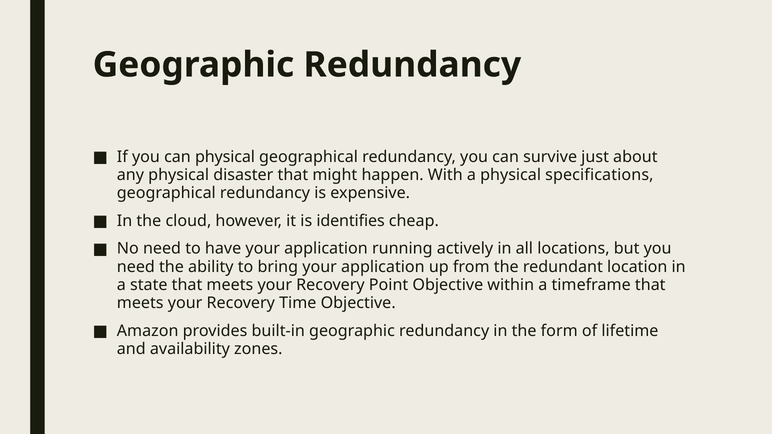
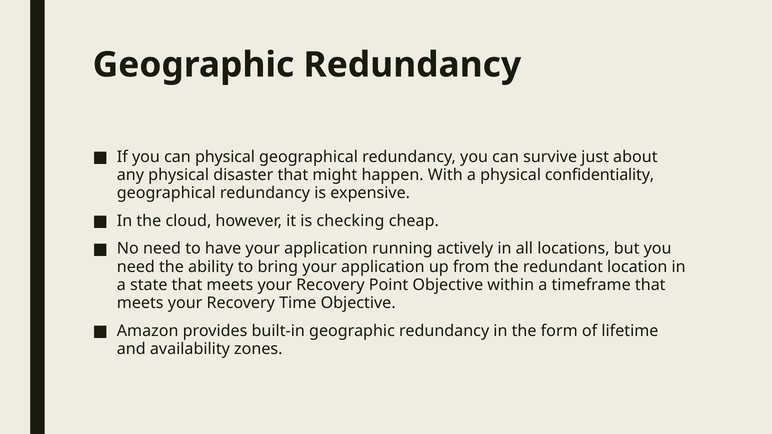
specifications: specifications -> confidentiality (600, 175)
identifies: identifies -> checking (350, 221)
